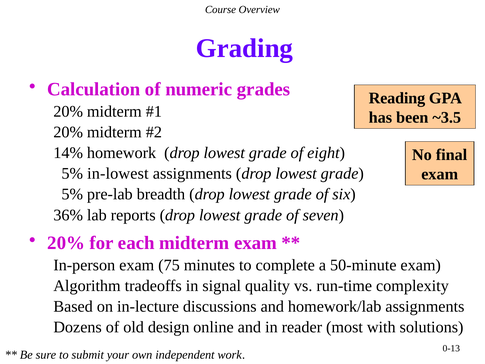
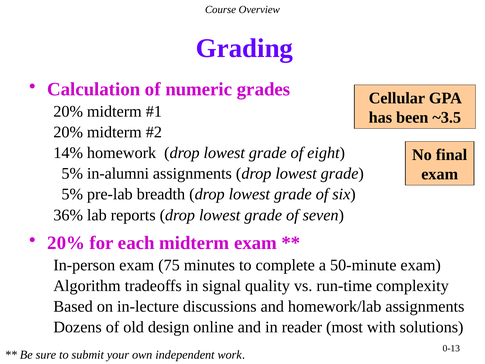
Reading: Reading -> Cellular (397, 98)
in-lowest: in-lowest -> in-alumni (118, 174)
